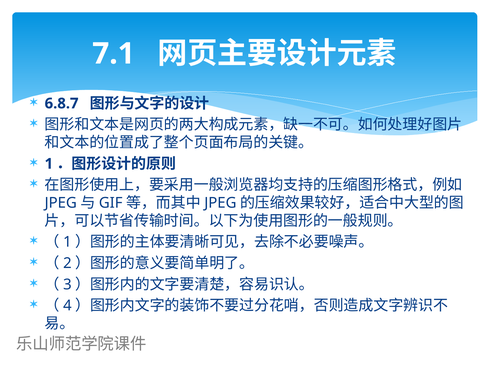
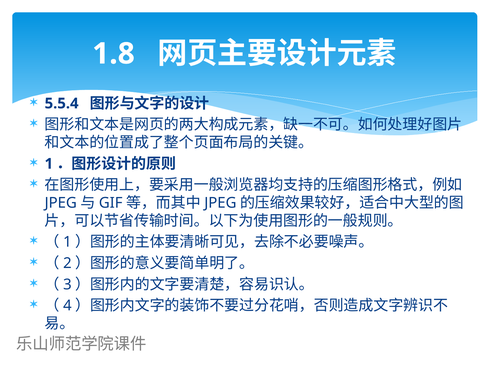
7.1: 7.1 -> 1.8 (113, 54)
6.8.7: 6.8.7 -> 5.5.4 (62, 103)
